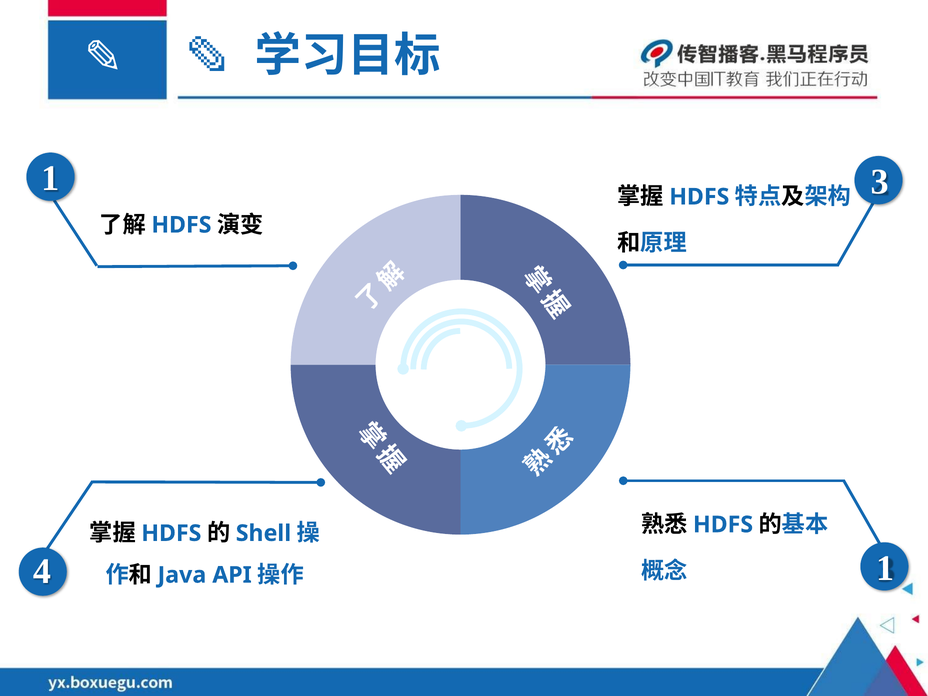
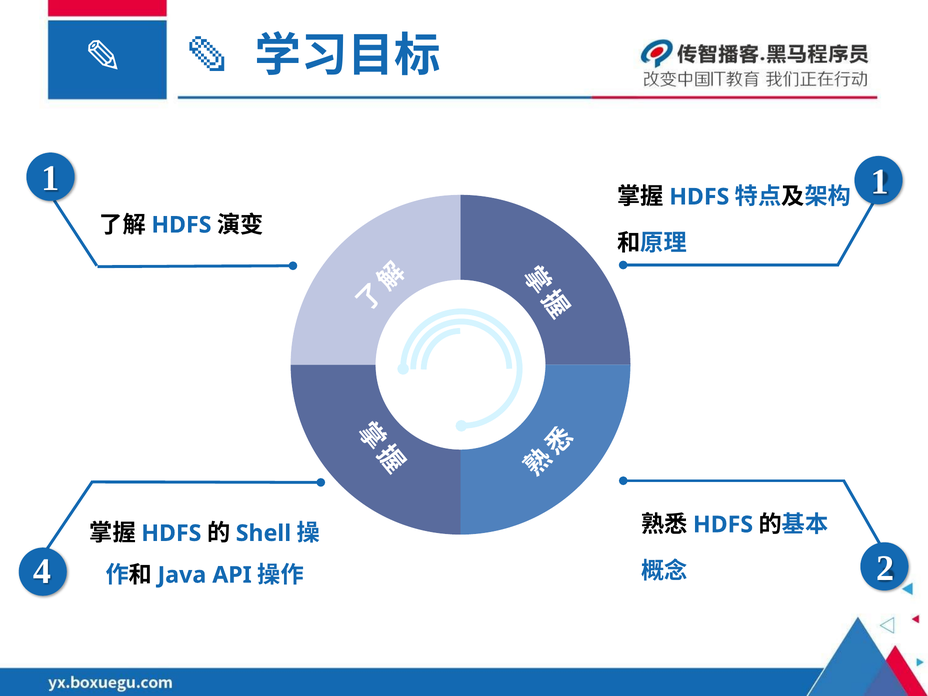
1 3: 3 -> 1 (880, 182)
1: 1 -> 2 (885, 568)
